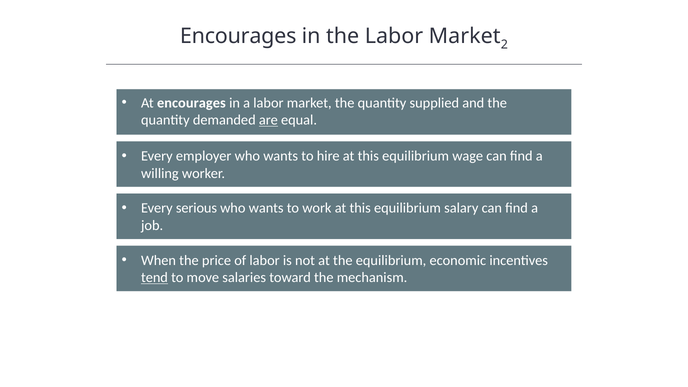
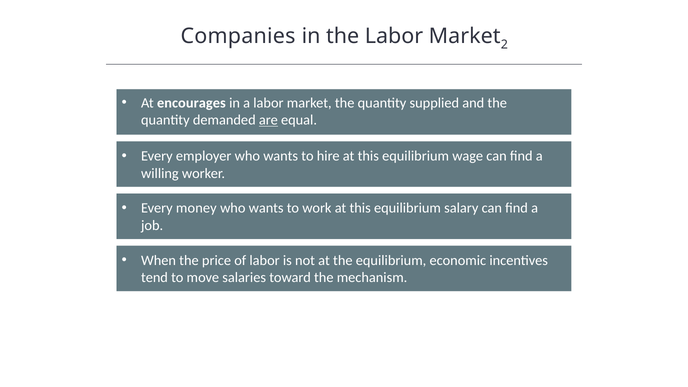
Encourages: Encourages -> Companies (238, 36)
serious: serious -> money (196, 208)
tend underline: present -> none (154, 278)
